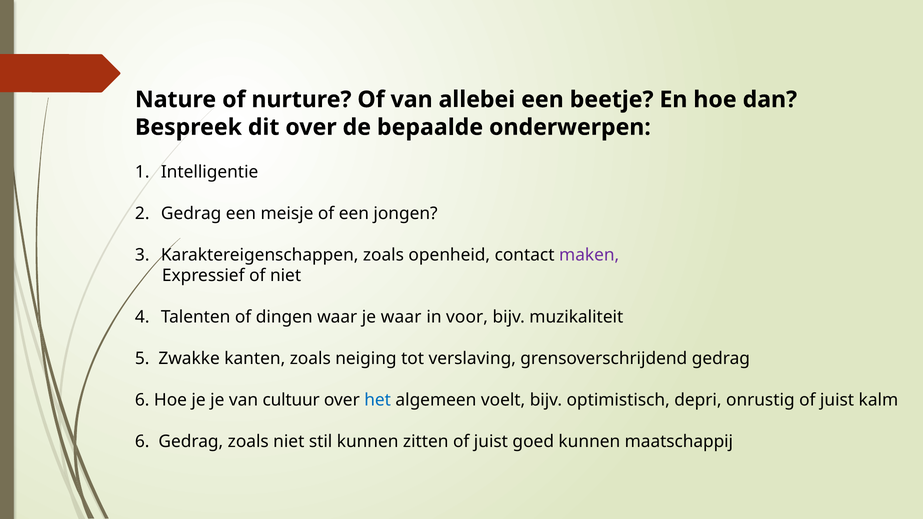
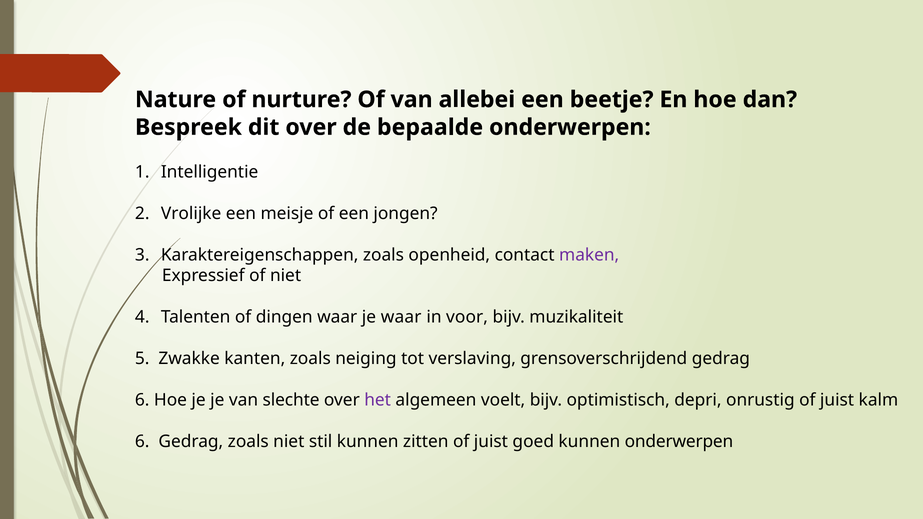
Gedrag: Gedrag -> Vrolijke (191, 213)
cultuur: cultuur -> slechte (291, 400)
het colour: blue -> purple (378, 400)
kunnen maatschappij: maatschappij -> onderwerpen (679, 442)
